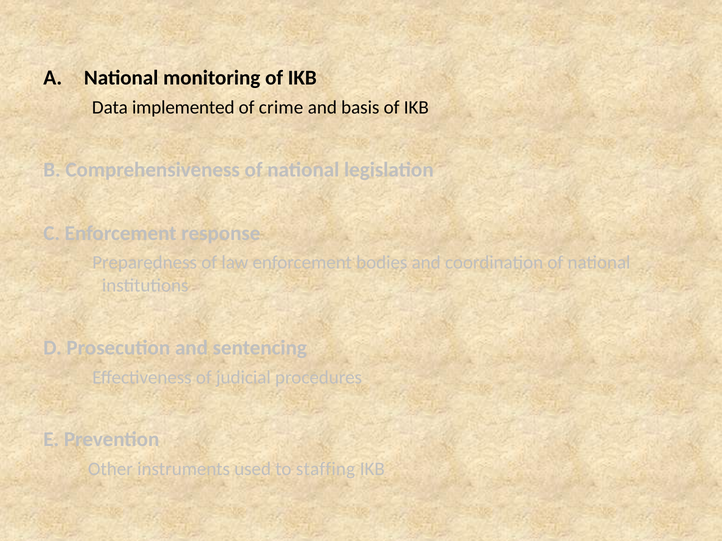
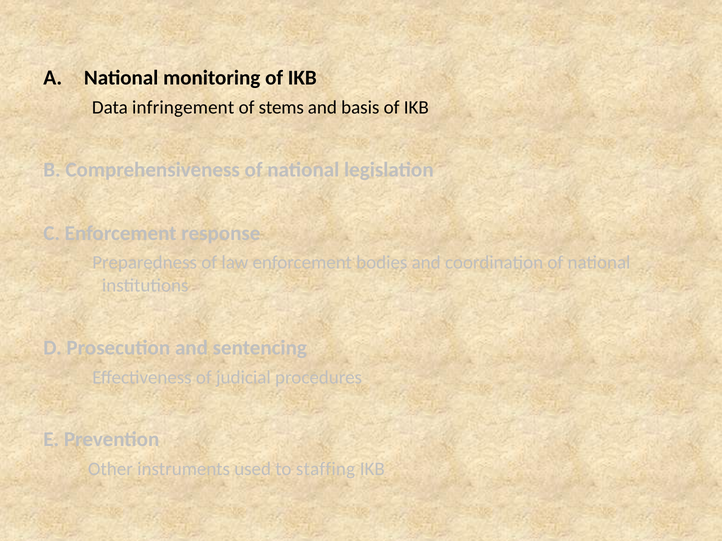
implemented: implemented -> infringement (183, 108)
crime: crime -> stems (281, 108)
